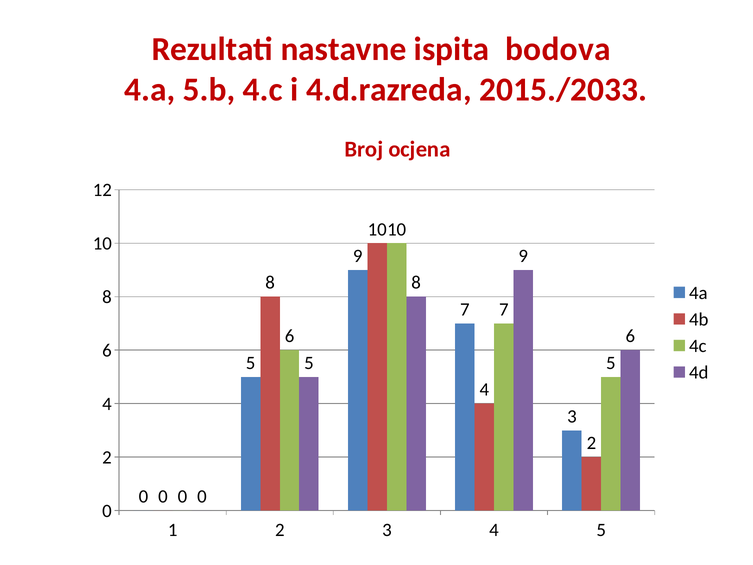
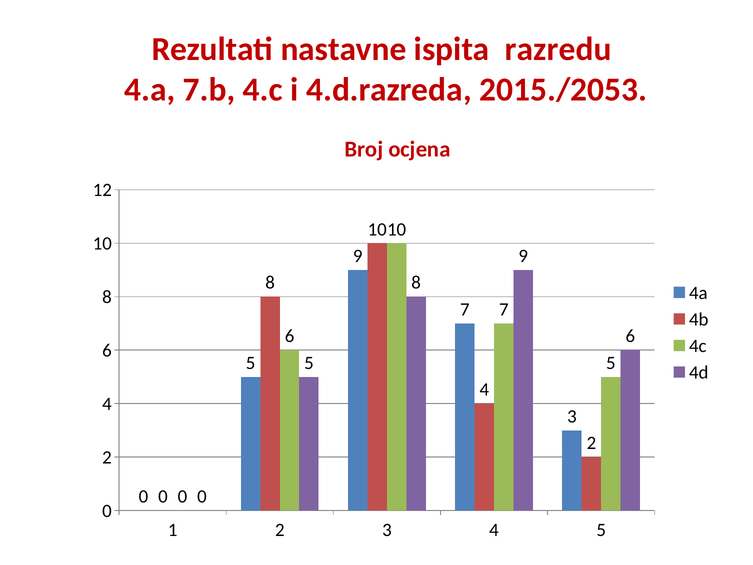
bodova: bodova -> razredu (558, 49)
5.b: 5.b -> 7.b (209, 90)
2015./2033: 2015./2033 -> 2015./2053 (563, 90)
